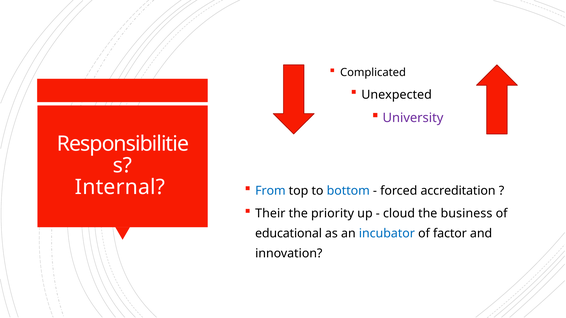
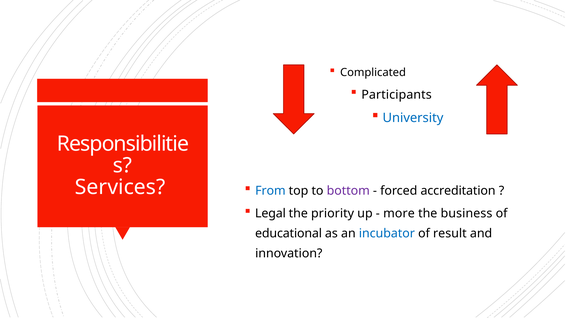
Unexpected: Unexpected -> Participants (397, 95)
University colour: purple -> blue (413, 118)
Internal: Internal -> Services (120, 187)
bottom colour: blue -> purple (348, 191)
Their: Their -> Legal (270, 214)
cloud: cloud -> more (399, 214)
factor: factor -> result (450, 234)
